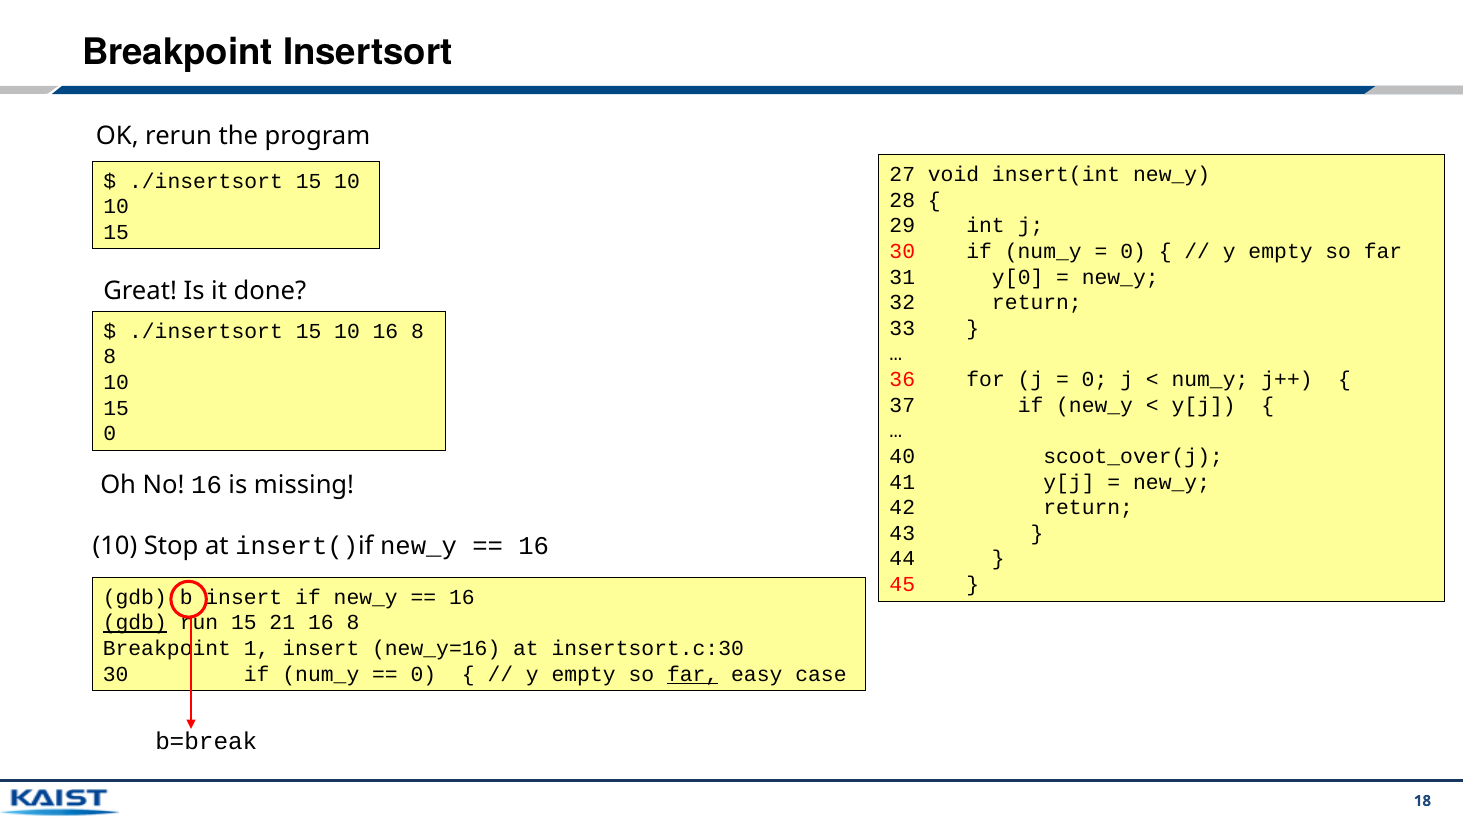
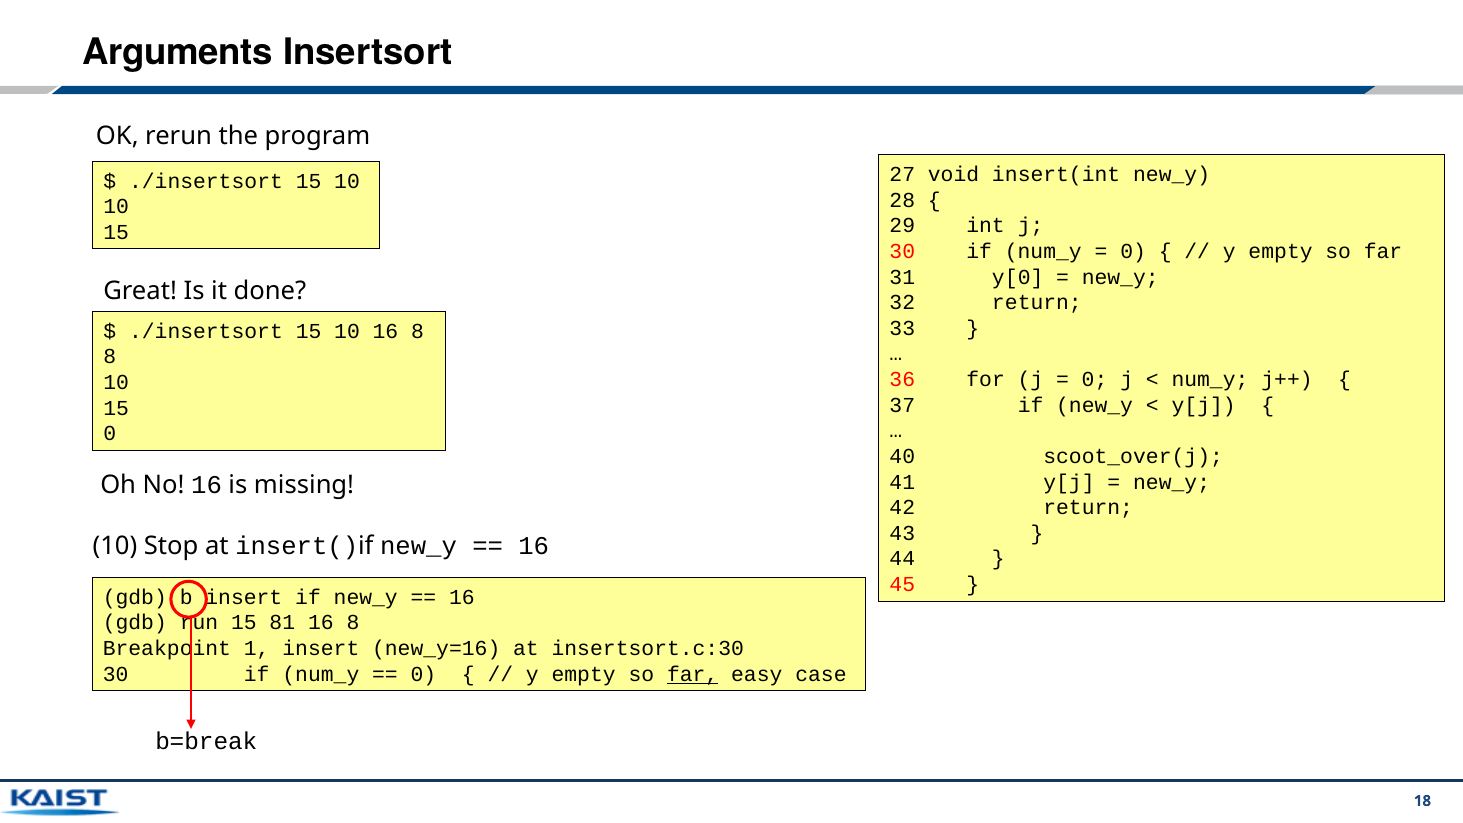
Breakpoint: Breakpoint -> Arguments (178, 53)
gdb underline: present -> none (135, 623)
21: 21 -> 81 (282, 623)
